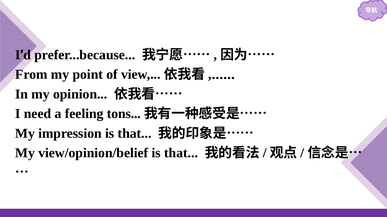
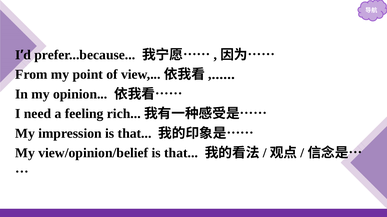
tons: tons -> rich (124, 114)
